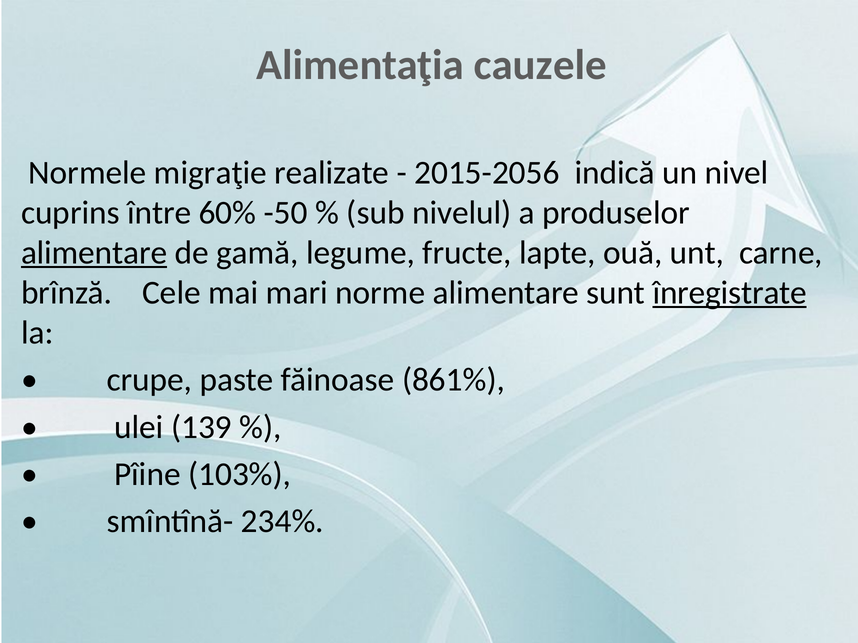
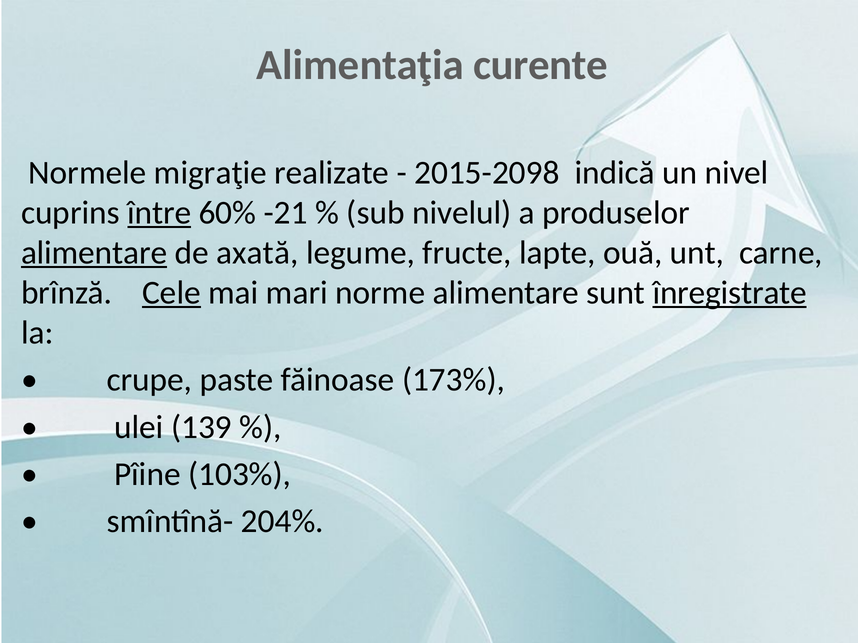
cauzele: cauzele -> curente (541, 65)
2015-2056: 2015-2056 -> 2015-2098 (487, 173)
între underline: none -> present (159, 213)
-50: -50 -> -21 (286, 213)
gamă: gamă -> axată (257, 253)
Cele underline: none -> present (171, 293)
861%: 861% -> 173% (453, 380)
234%: 234% -> 204% (282, 522)
